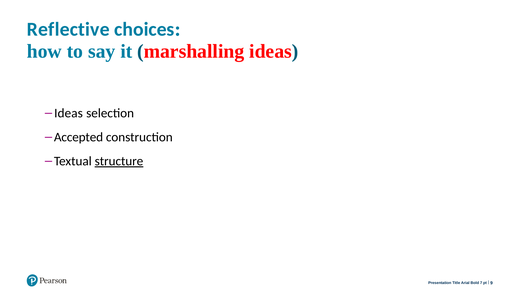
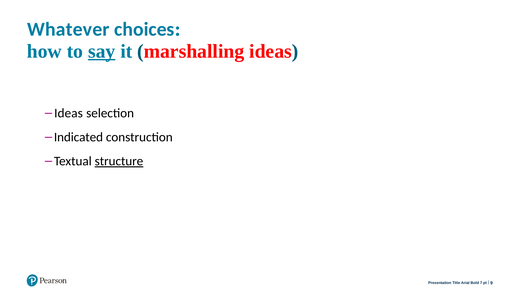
Reflective: Reflective -> Whatever (68, 29)
say underline: none -> present (102, 51)
Accepted: Accepted -> Indicated (78, 137)
